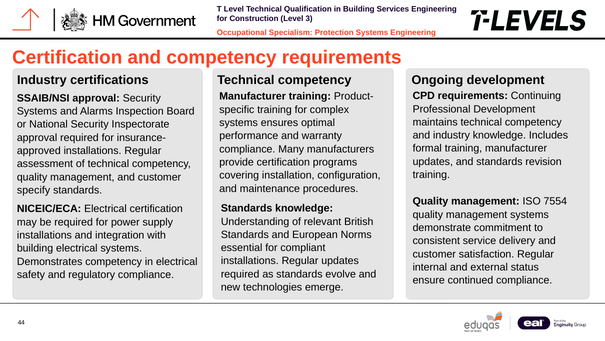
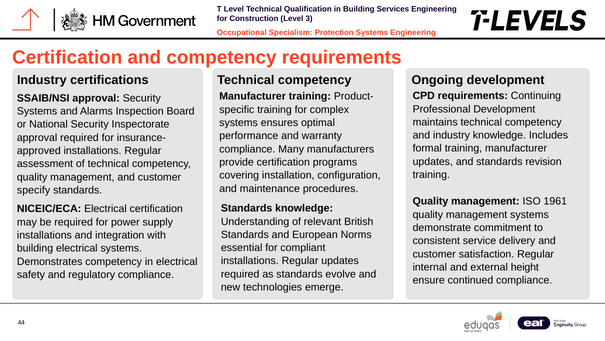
7554: 7554 -> 1961 (555, 201)
status: status -> height (525, 267)
